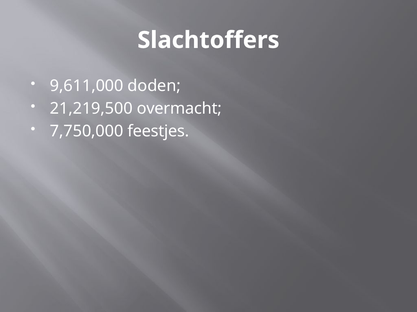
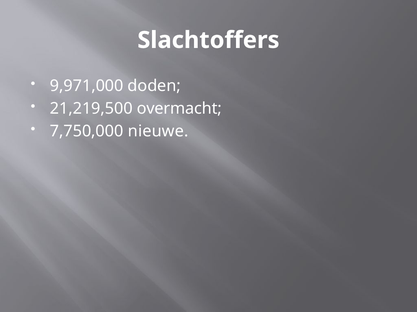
9,611,000: 9,611,000 -> 9,971,000 (87, 86)
feestjes: feestjes -> nieuwe (158, 131)
